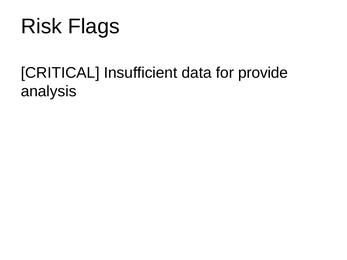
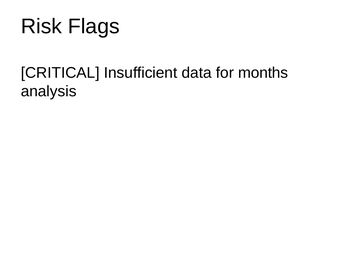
provide: provide -> months (263, 73)
